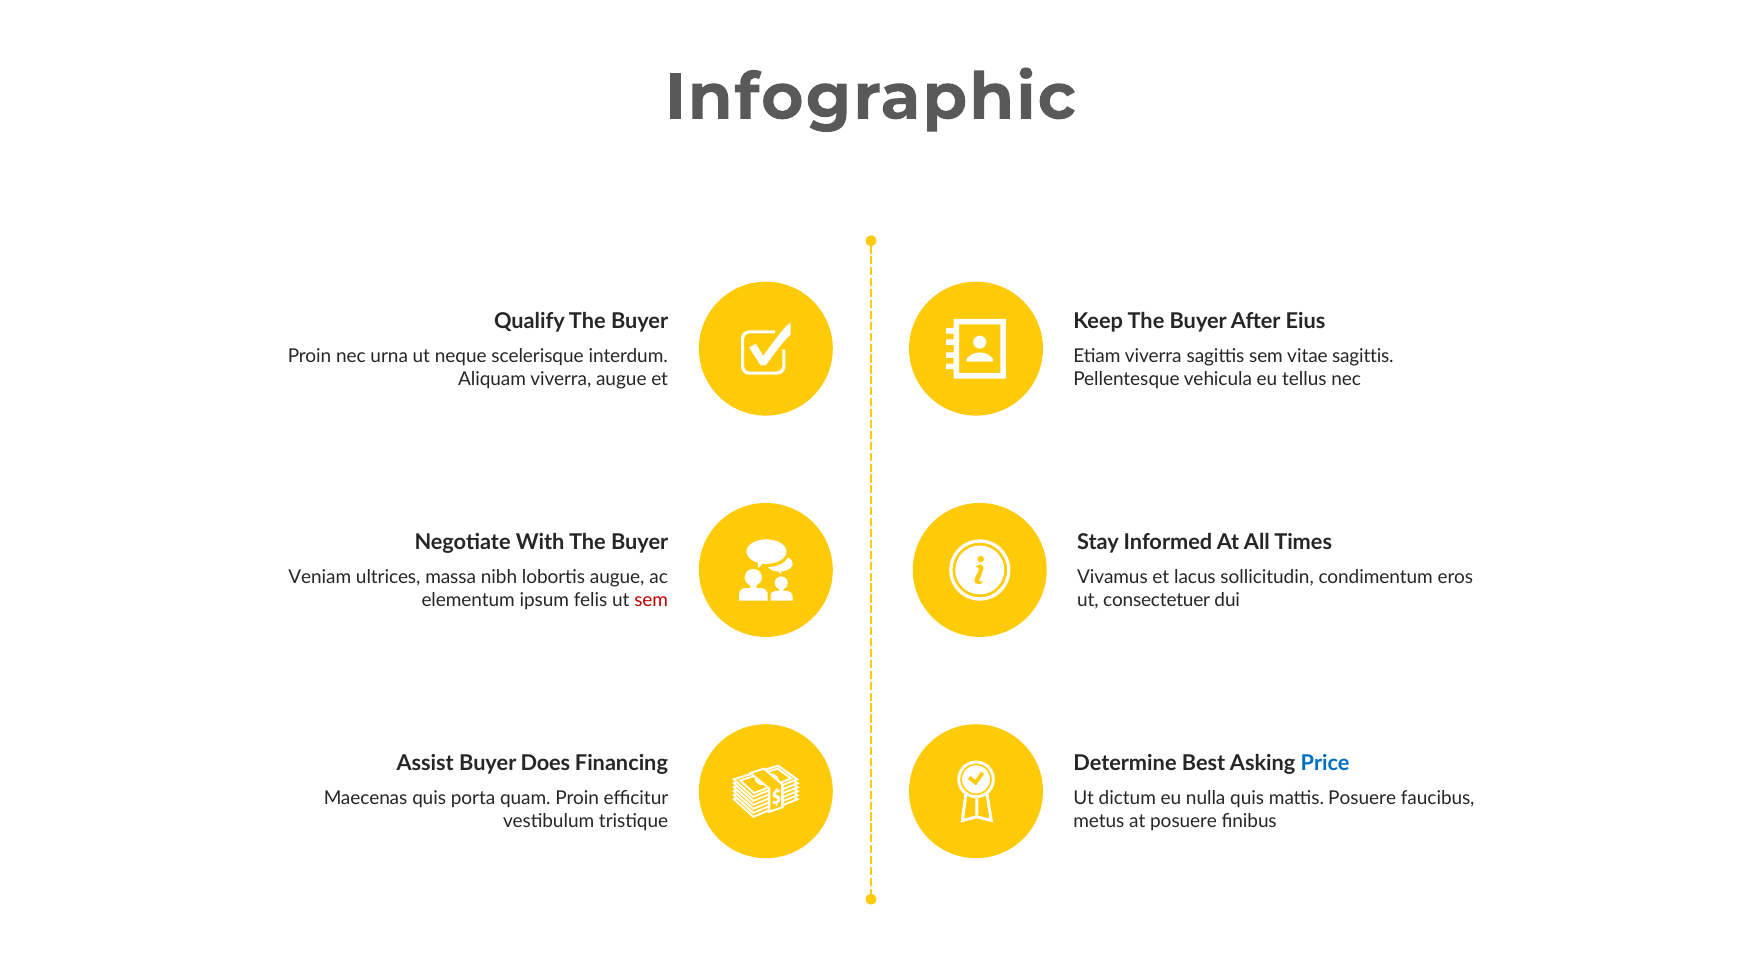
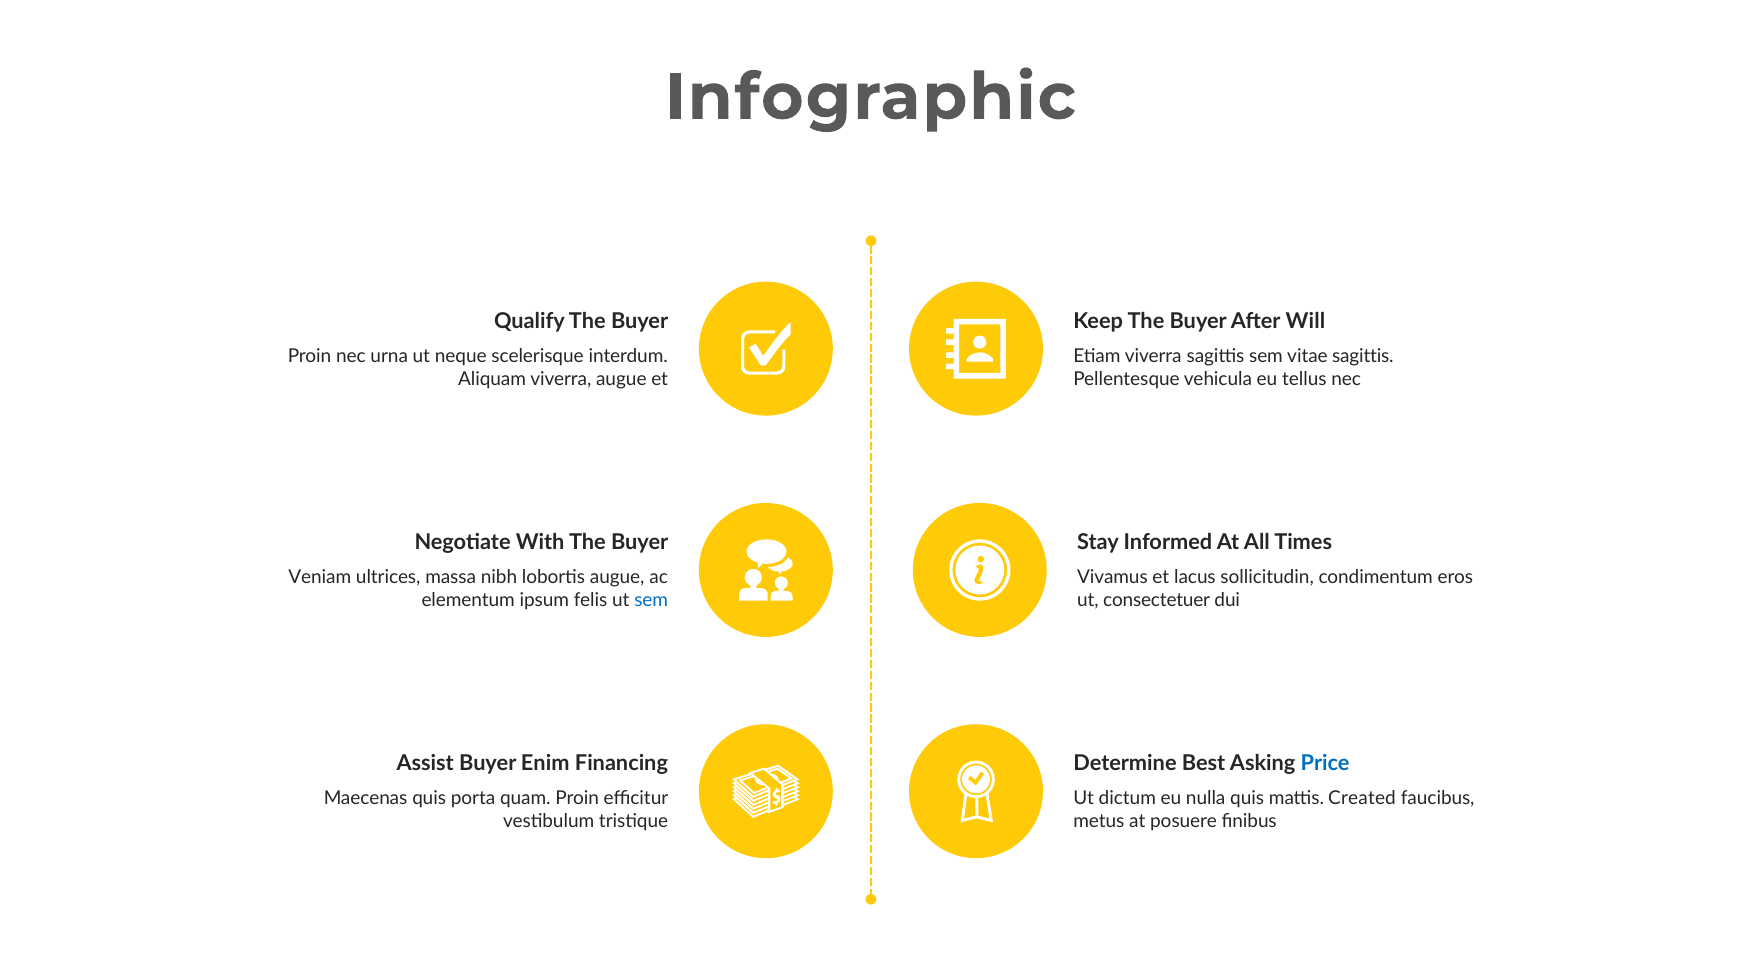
Eius: Eius -> Will (1305, 321)
sem colour: red -> blue (651, 600)
Does: Does -> Enim (545, 763)
mattis Posuere: Posuere -> Created (1362, 798)
